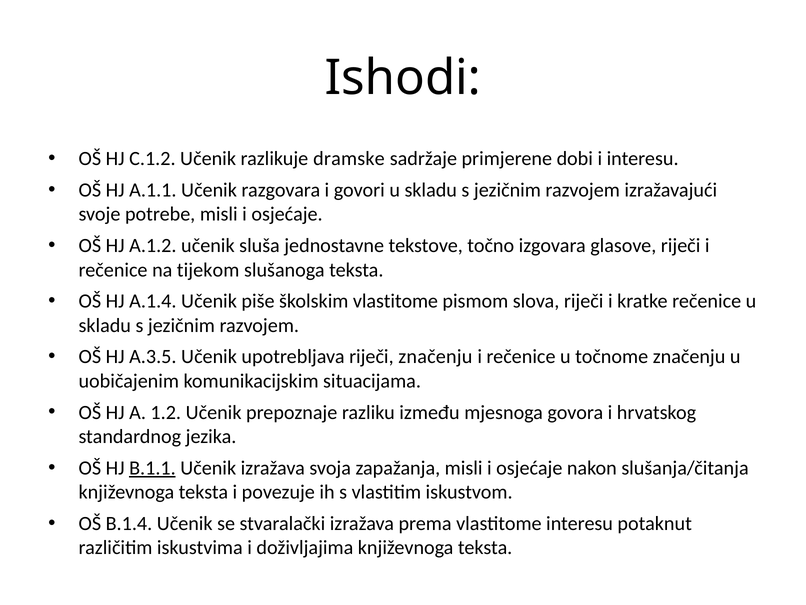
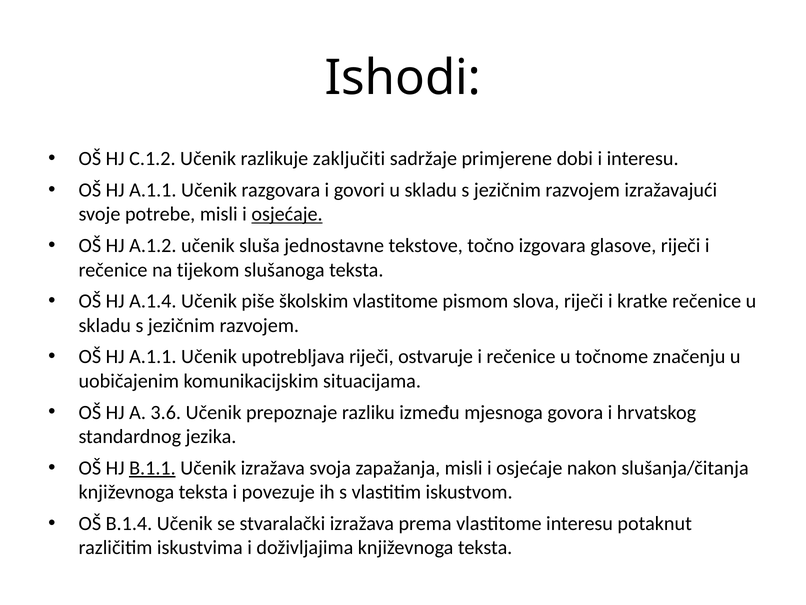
dramske: dramske -> zaključiti (349, 159)
osjećaje underline: none -> present (287, 214)
A.3.5: A.3.5 -> A.1.1 (153, 357)
riječi značenju: značenju -> ostvaruje (436, 357)
1.2: 1.2 -> 3.6 (166, 412)
